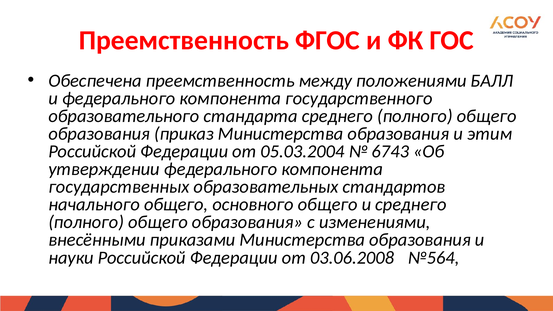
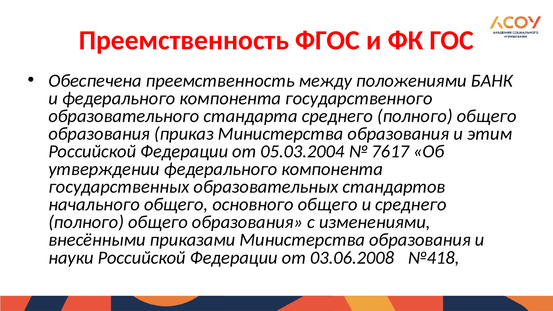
БАЛЛ: БАЛЛ -> БАНК (492, 81)
6743: 6743 -> 7617 (390, 151)
№564: №564 -> №418 (434, 258)
